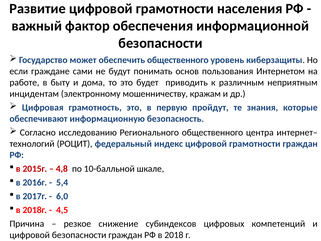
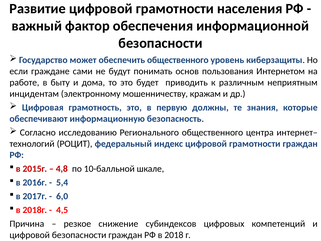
пройдут: пройдут -> должны (210, 107)
